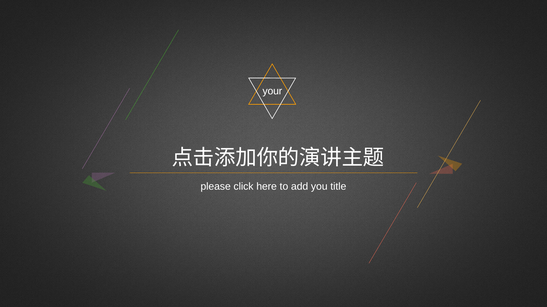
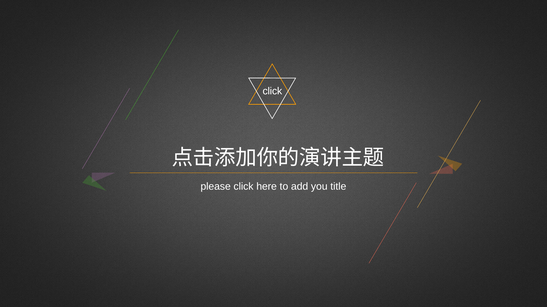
your: your -> click (272, 91)
